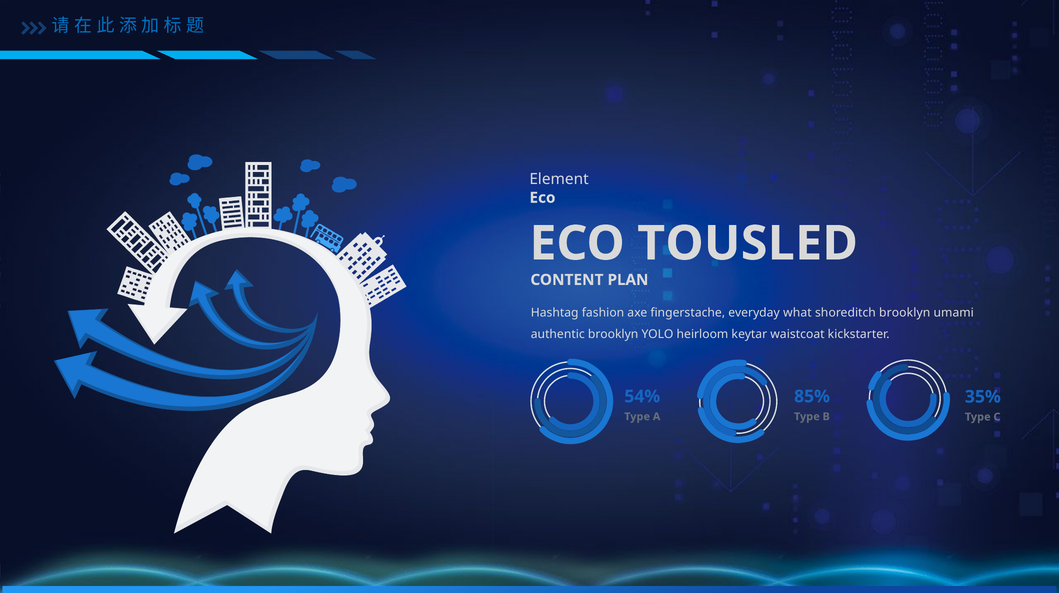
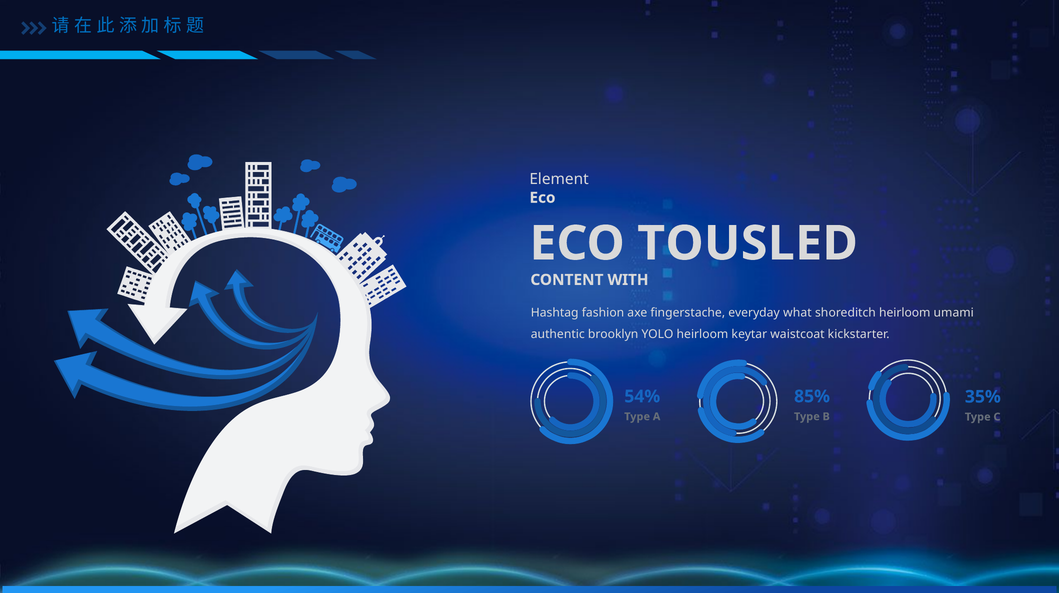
PLAN: PLAN -> WITH (628, 280)
shoreditch brooklyn: brooklyn -> heirloom (905, 313)
